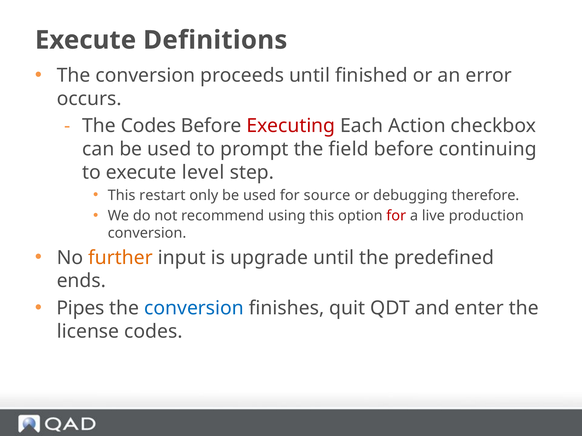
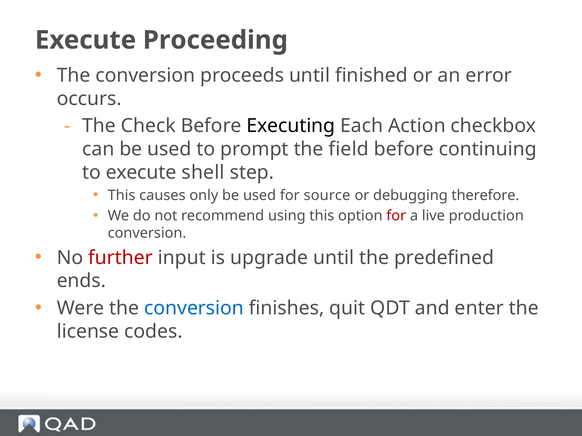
Definitions: Definitions -> Proceeding (215, 40)
The Codes: Codes -> Check (148, 126)
Executing colour: red -> black (291, 126)
level: level -> shell (203, 173)
restart: restart -> causes (162, 196)
further colour: orange -> red (121, 258)
Pipes: Pipes -> Were (81, 308)
